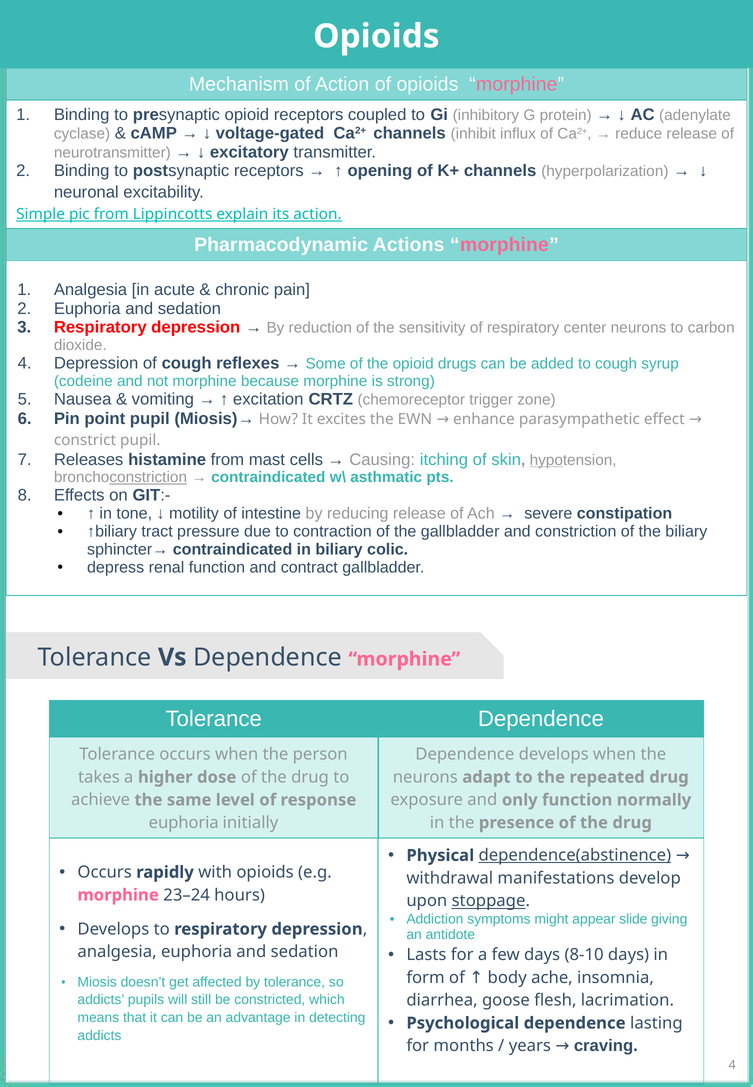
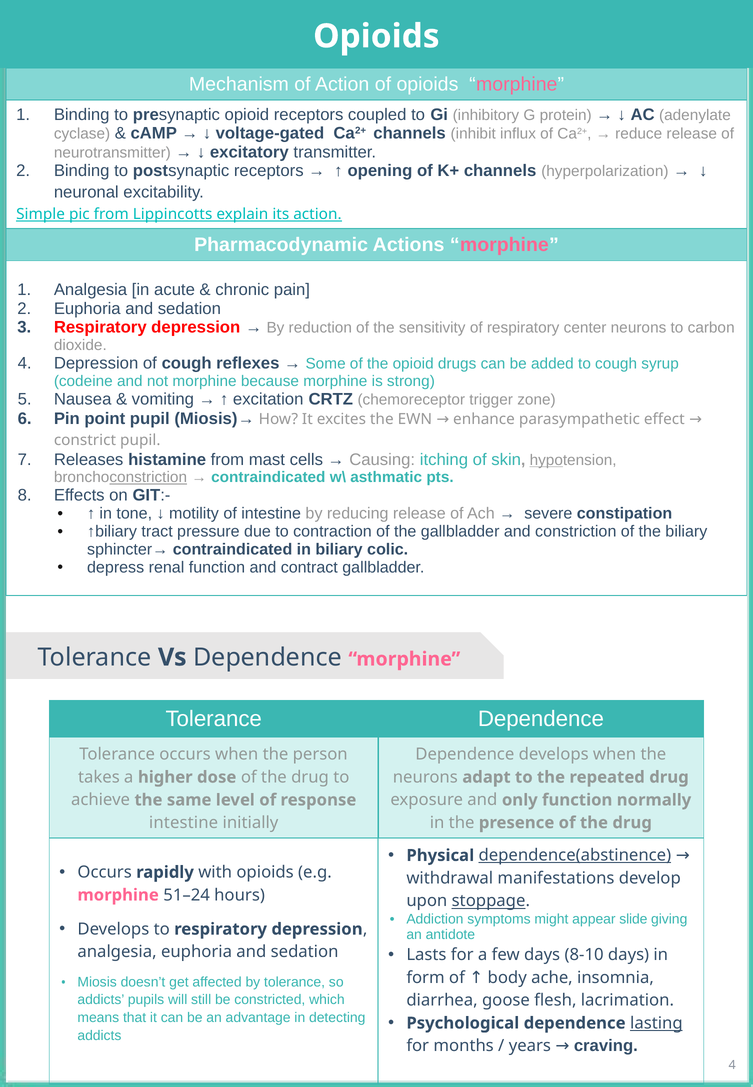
euphoria: euphoria -> intestine (184, 823)
23–24: 23–24 -> 51–24 (187, 896)
lasting underline: none -> present (656, 1024)
